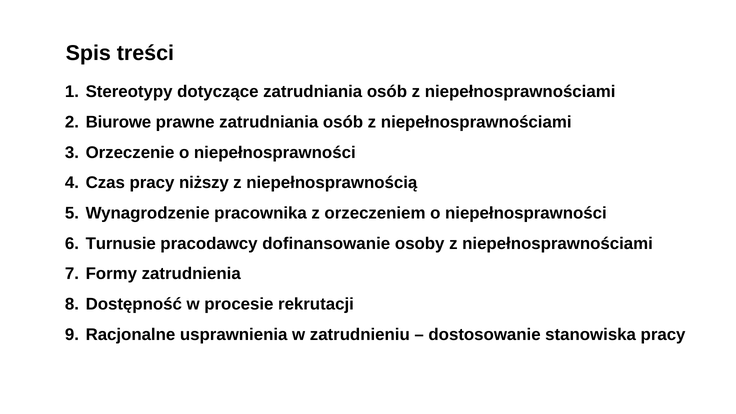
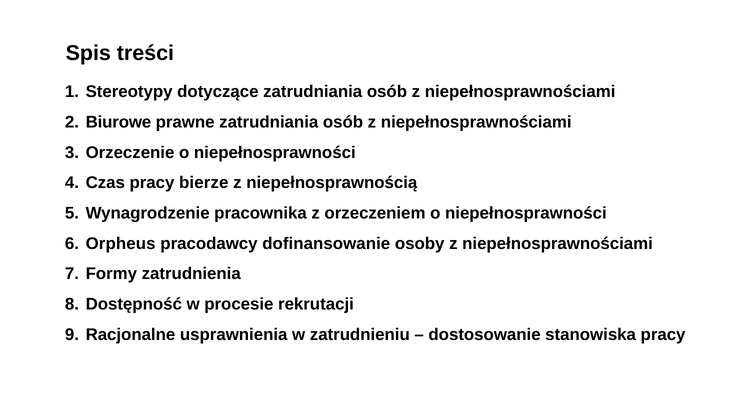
niższy: niższy -> bierze (204, 183)
Turnusie: Turnusie -> Orpheus (121, 243)
